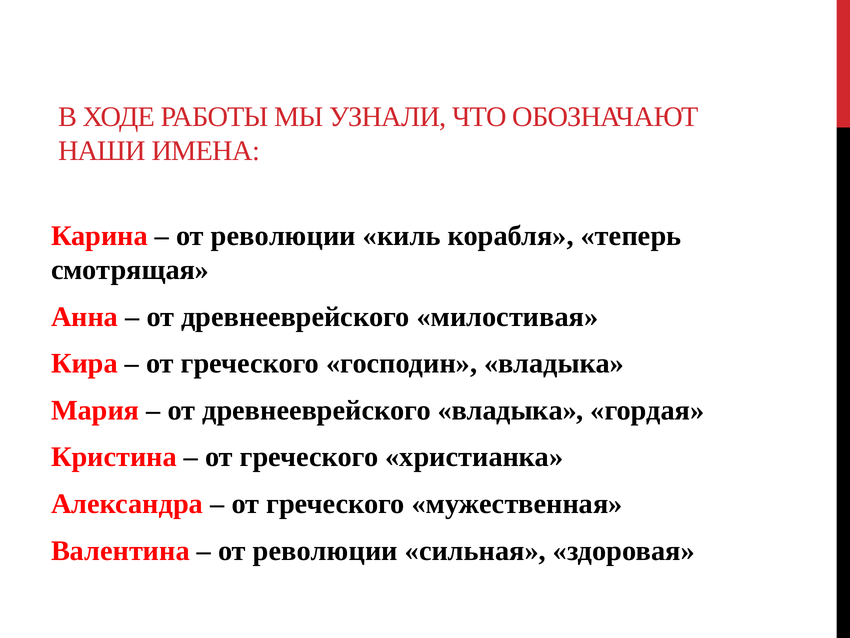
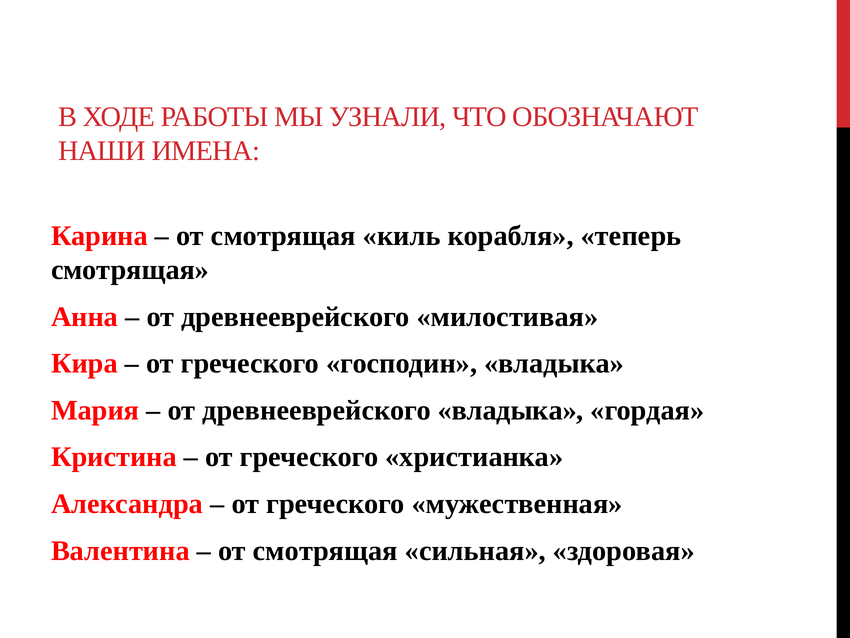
революции: революции -> смотрящая (283, 236)
революции: революции -> смотрящая (325, 550)
